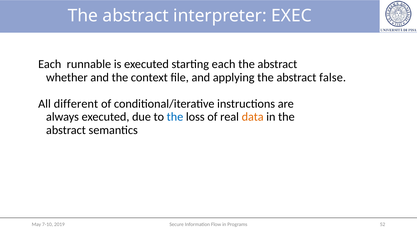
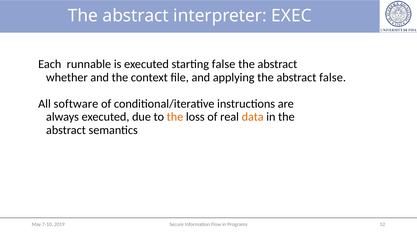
starting each: each -> false (224, 64)
different: different -> software (76, 104)
the colour: blue -> orange (175, 117)
